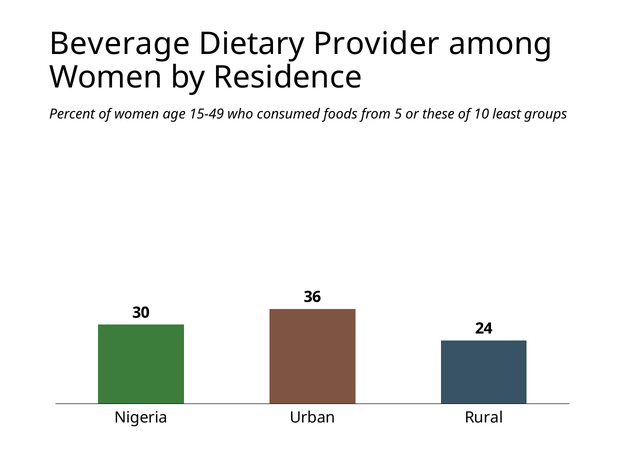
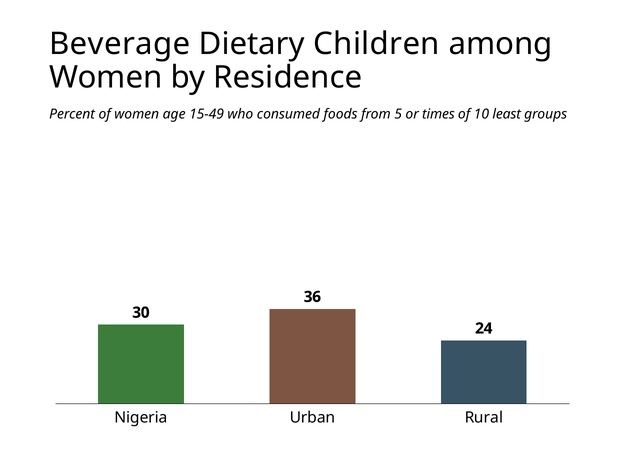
Provider: Provider -> Children (377, 44)
these: these -> times (438, 114)
